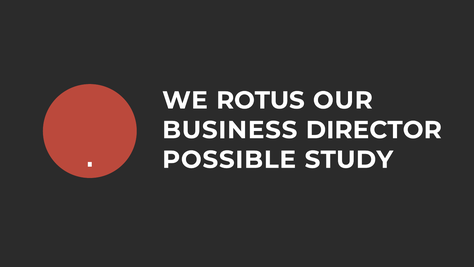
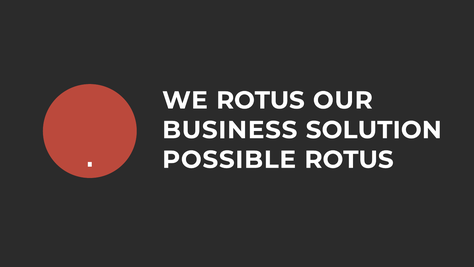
DIRECTOR: DIRECTOR -> SOLUTION (374, 130)
POSSIBLE STUDY: STUDY -> ROTUS (349, 160)
